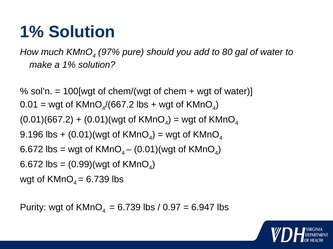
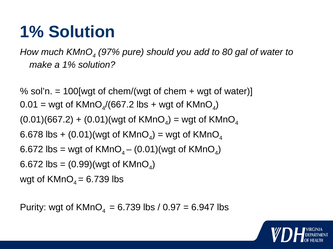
9.196: 9.196 -> 6.678 (32, 135)
